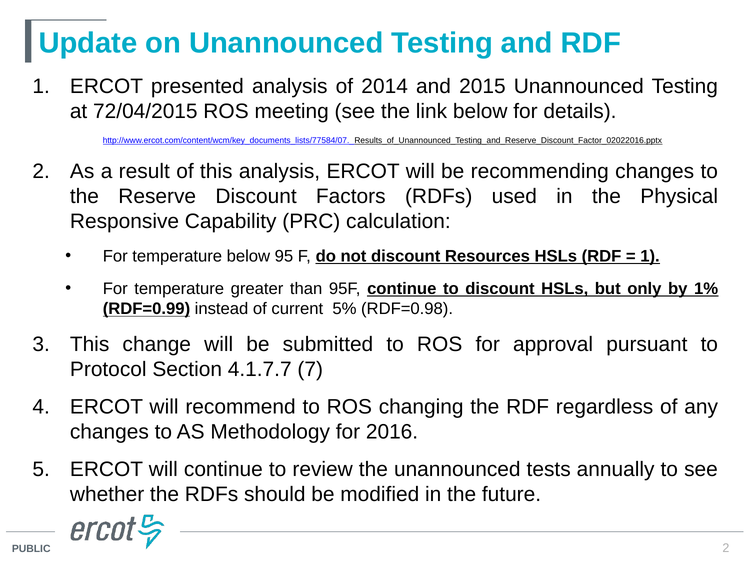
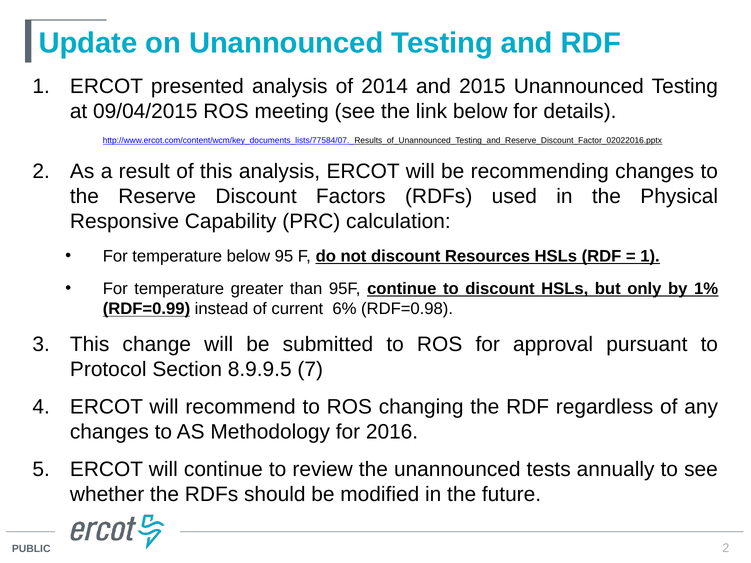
72/04/2015: 72/04/2015 -> 09/04/2015 (145, 112)
5%: 5% -> 6% (344, 309)
4.1.7.7: 4.1.7.7 -> 8.9.9.5 (260, 369)
